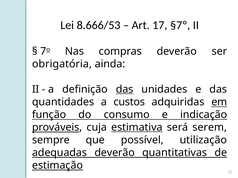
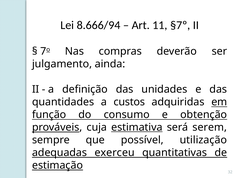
8.666/53: 8.666/53 -> 8.666/94 (99, 25)
17: 17 -> 11 (160, 25)
obrigatória: obrigatória -> julgamento (62, 64)
das underline: present -> none (125, 89)
indicação: indicação -> obtenção (204, 115)
adequadas deverão: deverão -> exerceu (115, 153)
